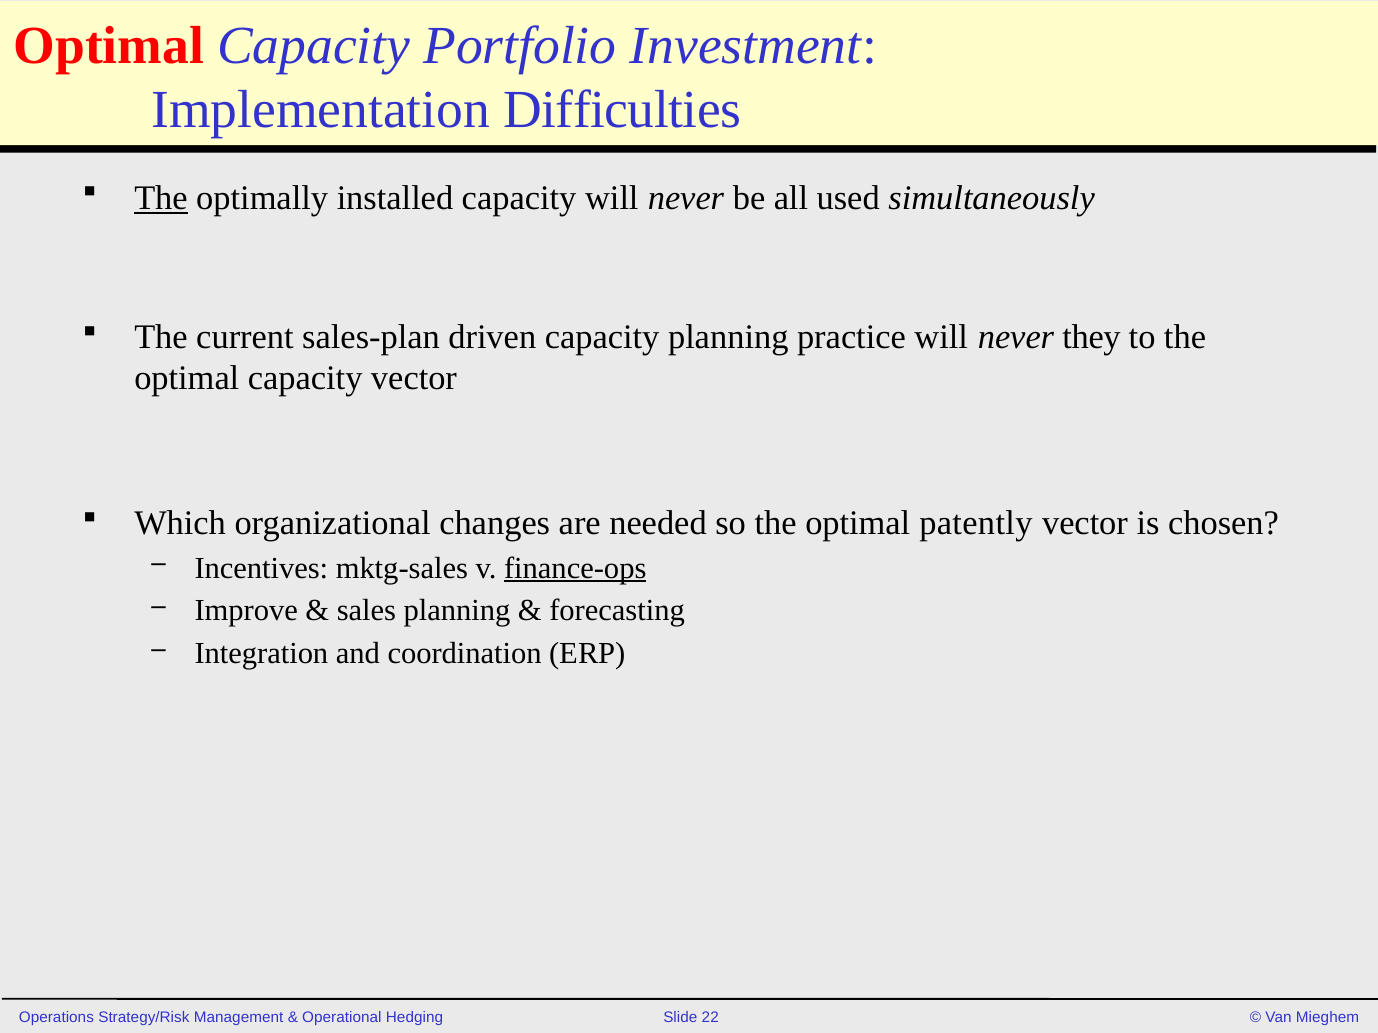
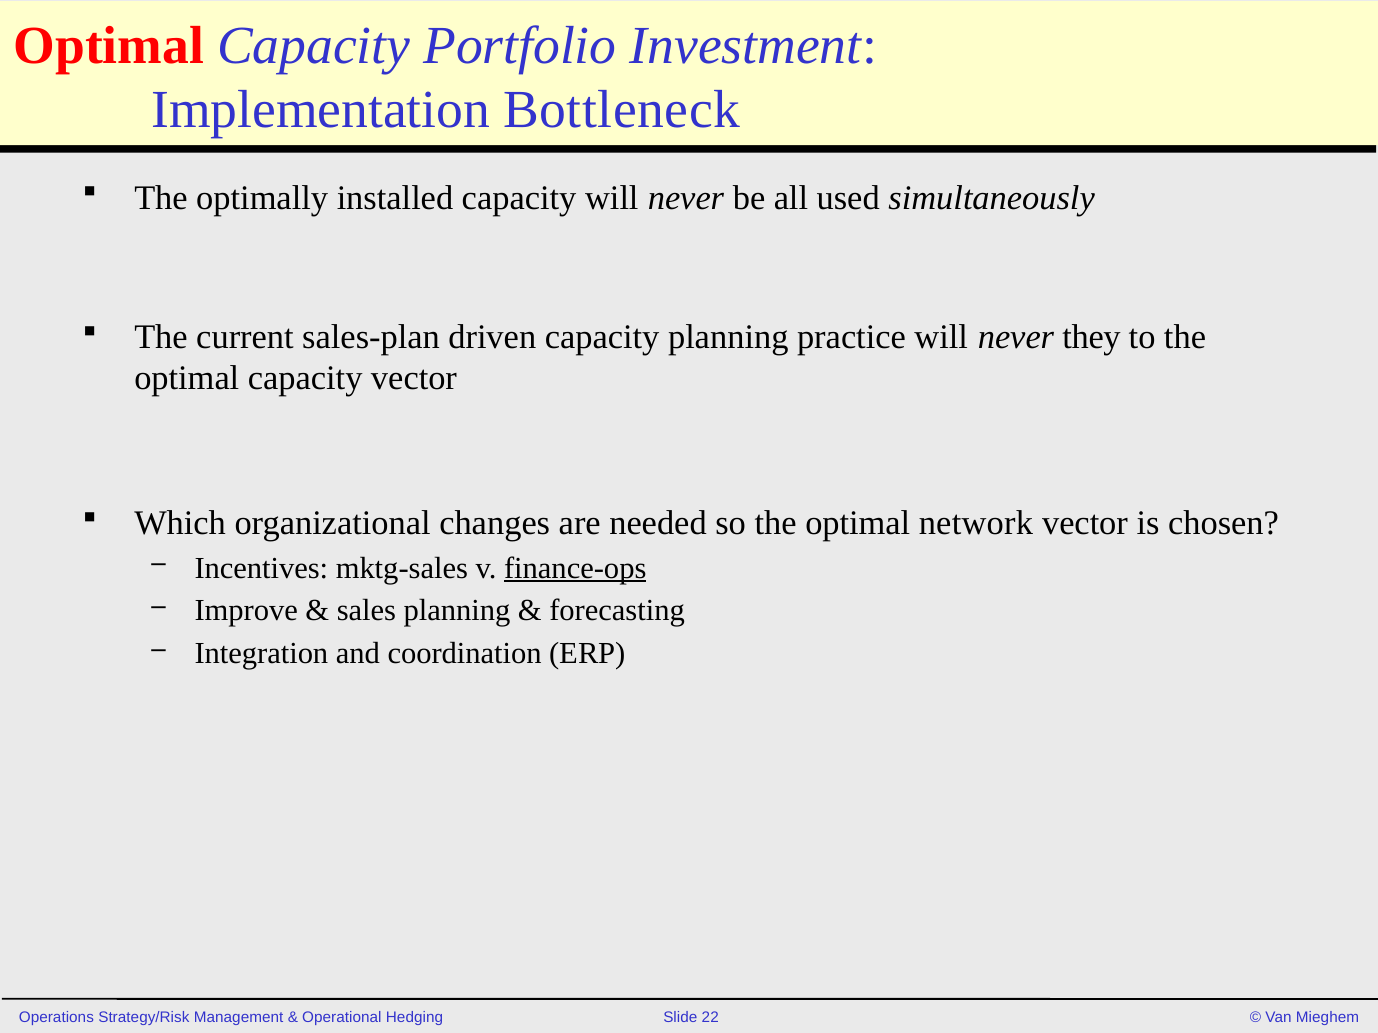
Difficulties: Difficulties -> Bottleneck (622, 110)
The underline: present -> none (161, 198)
patently: patently -> network (976, 523)
